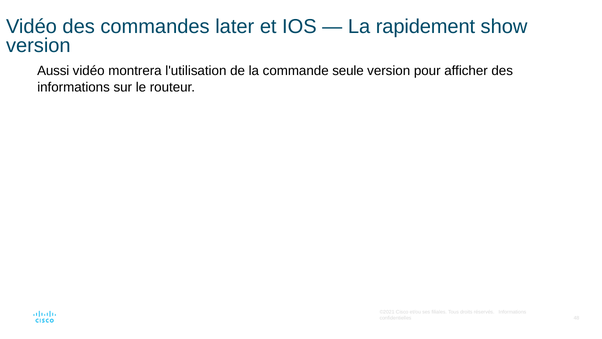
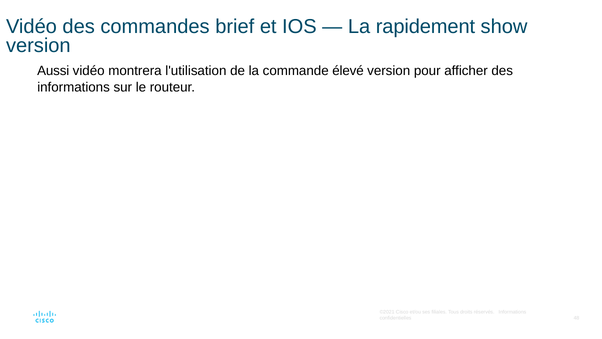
later: later -> brief (235, 26)
seule: seule -> élevé (348, 71)
